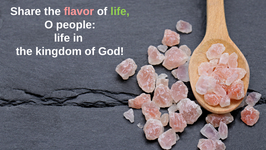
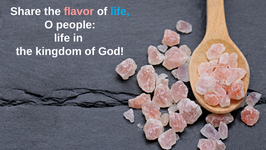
life colour: light green -> light blue (120, 11)
